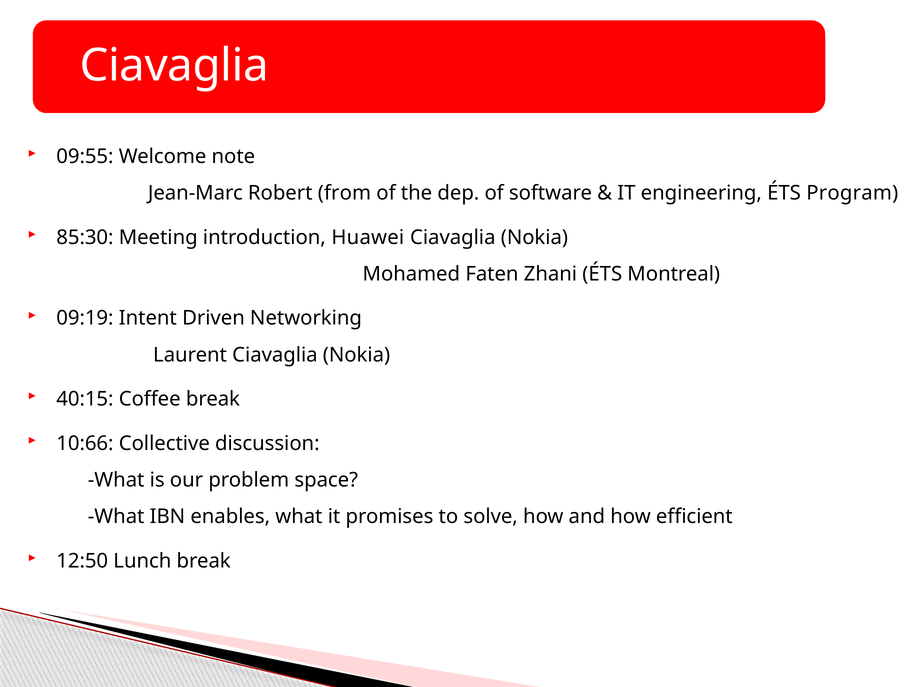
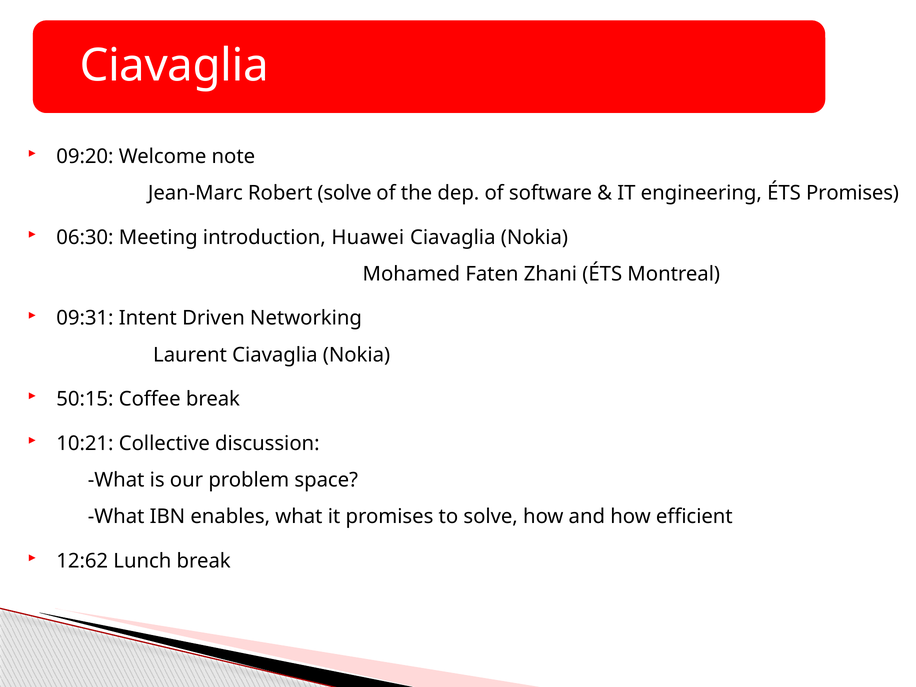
09:55: 09:55 -> 09:20 (85, 157)
Robert from: from -> solve (345, 193)
ÉTS Program: Program -> Promises (852, 193)
85:30: 85:30 -> 06:30 (85, 237)
09:19: 09:19 -> 09:31 (85, 318)
40:15: 40:15 -> 50:15 (85, 399)
10:66: 10:66 -> 10:21 (85, 443)
12:50: 12:50 -> 12:62 (82, 561)
